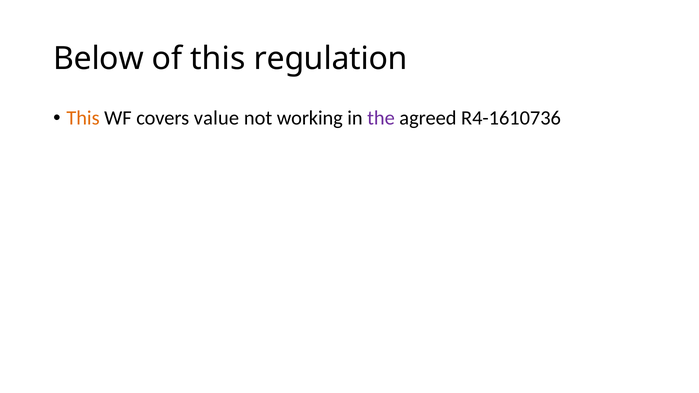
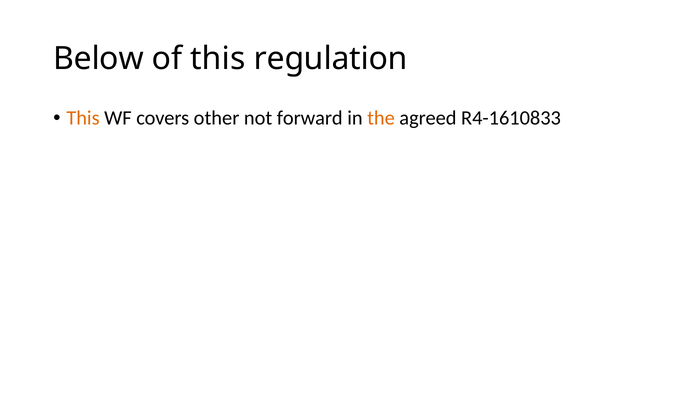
value: value -> other (217, 118)
working: working -> forward (310, 118)
the colour: purple -> orange (381, 118)
R4-1610736: R4-1610736 -> R4-1610833 (511, 118)
